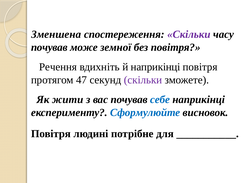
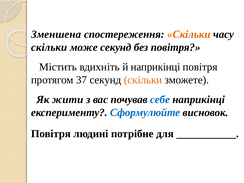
Скільки colour: purple -> orange (189, 34)
почував: почував -> скільки (49, 47)
може земної: земної -> секунд (116, 47)
Речення: Речення -> Містить (58, 67)
47: 47 -> 37 (81, 80)
скільки colour: purple -> orange (143, 80)
